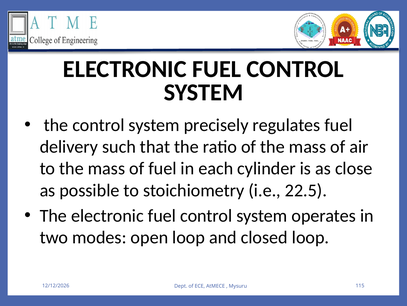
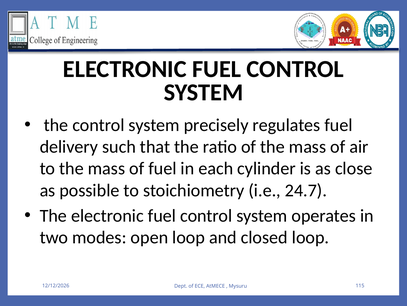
22.5: 22.5 -> 24.7 (306, 190)
